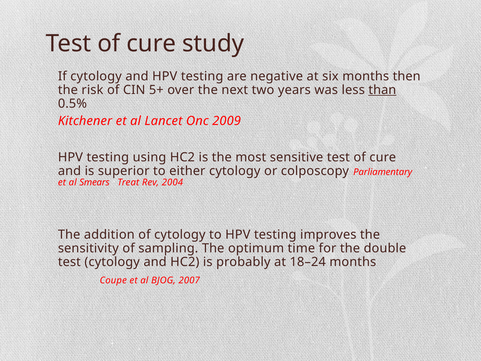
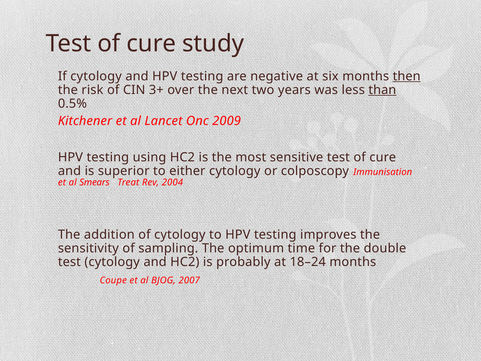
then underline: none -> present (407, 76)
5+: 5+ -> 3+ (156, 90)
Parliamentary: Parliamentary -> Immunisation (383, 172)
